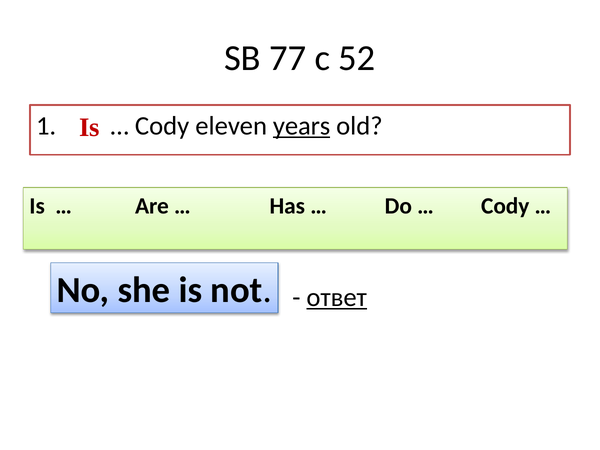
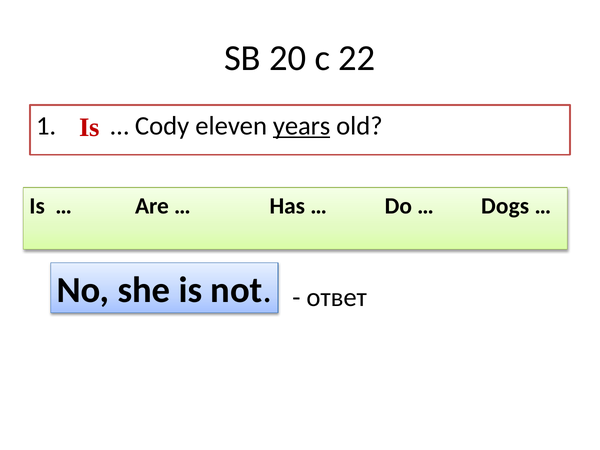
77: 77 -> 20 (288, 58)
52: 52 -> 22 (357, 58)
Cody: Cody -> Dogs (505, 206)
ответ underline: present -> none (337, 297)
